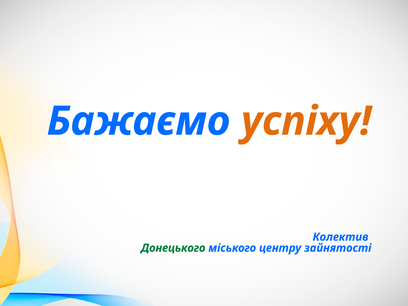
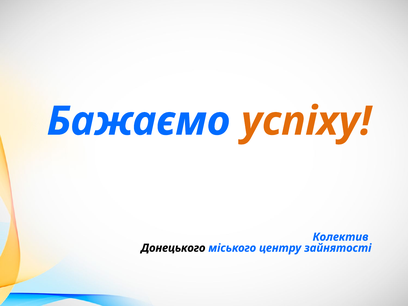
Донецького colour: green -> black (173, 248)
